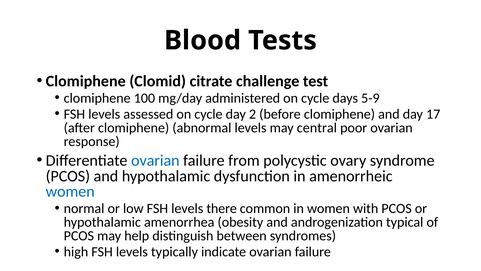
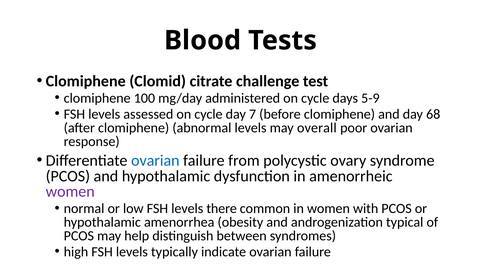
2: 2 -> 7 (253, 114)
17: 17 -> 68 (433, 114)
central: central -> overall (317, 127)
women colour: blue -> purple (70, 191)
